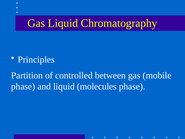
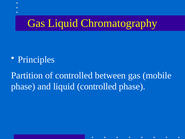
liquid molecules: molecules -> controlled (97, 86)
